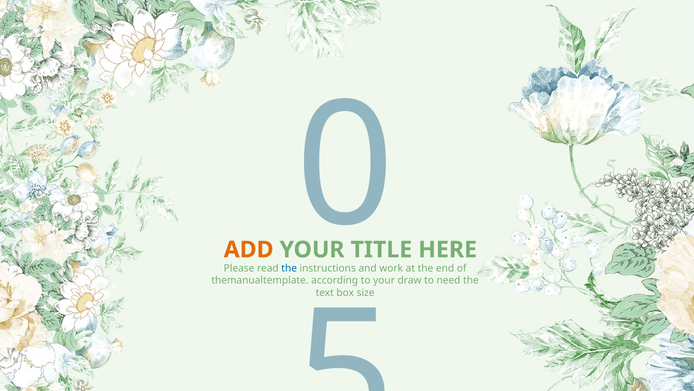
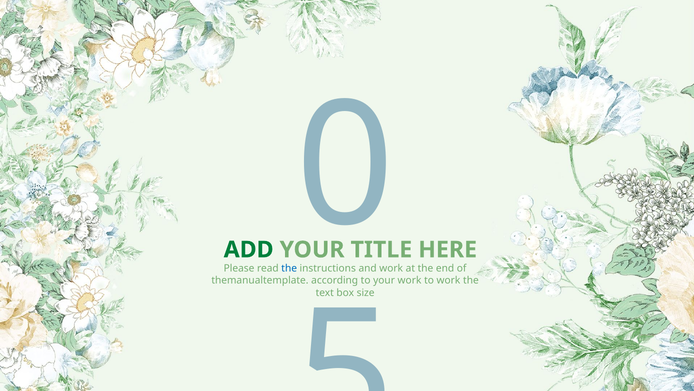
ADD colour: orange -> green (249, 249)
draw: draw -> work (409, 280)
to need: need -> work (448, 280)
